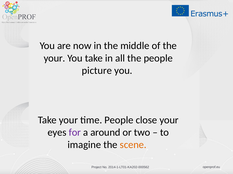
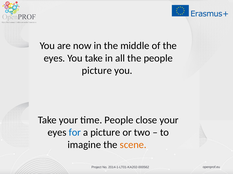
your: your -> eyes (54, 58)
for colour: purple -> blue (75, 133)
a around: around -> picture (105, 133)
